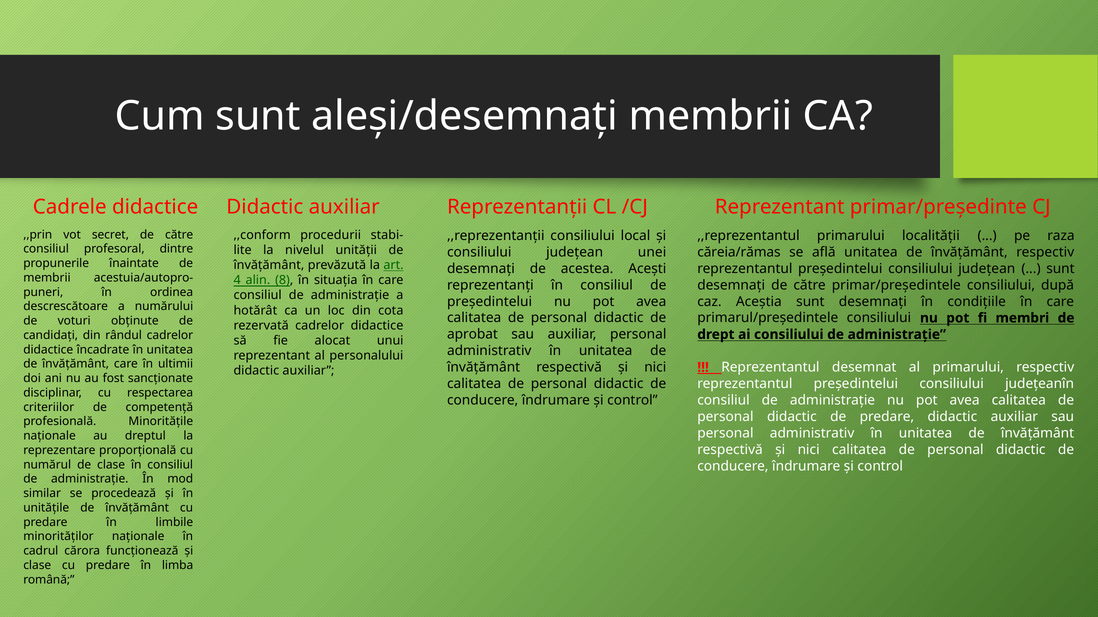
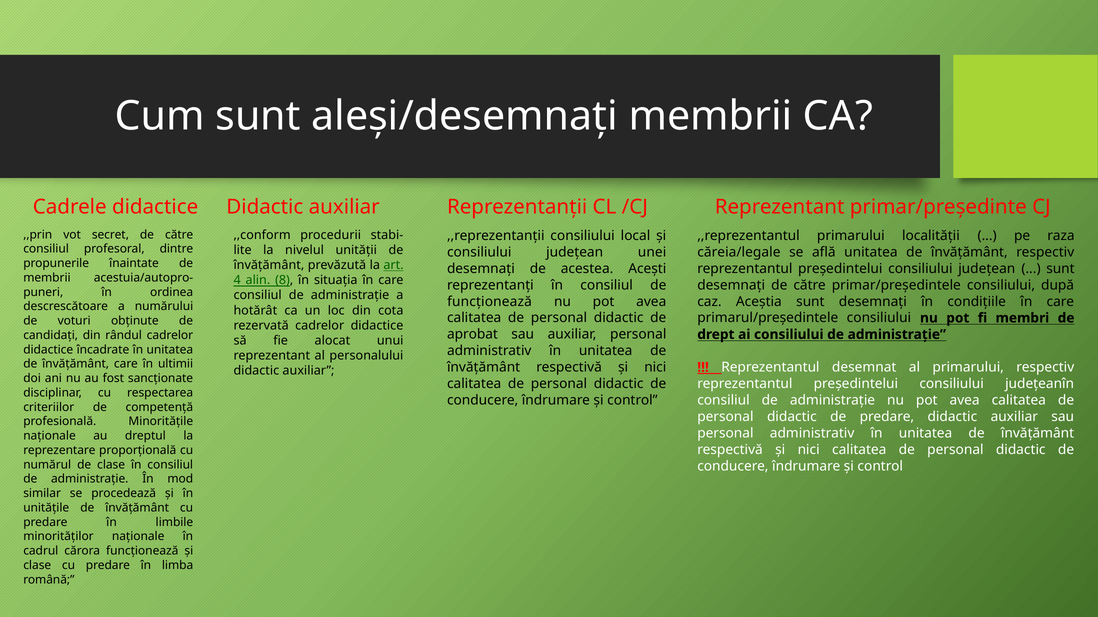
căreia/rămas: căreia/rămas -> căreia/legale (739, 252)
președintelui: președintelui -> funcționează (490, 302)
